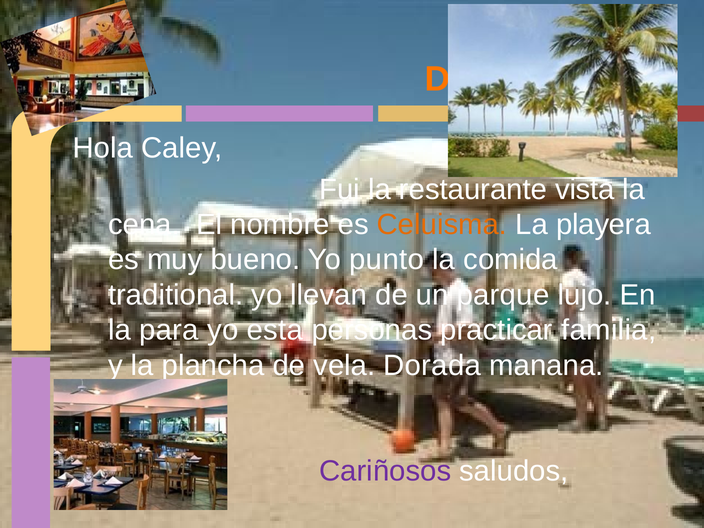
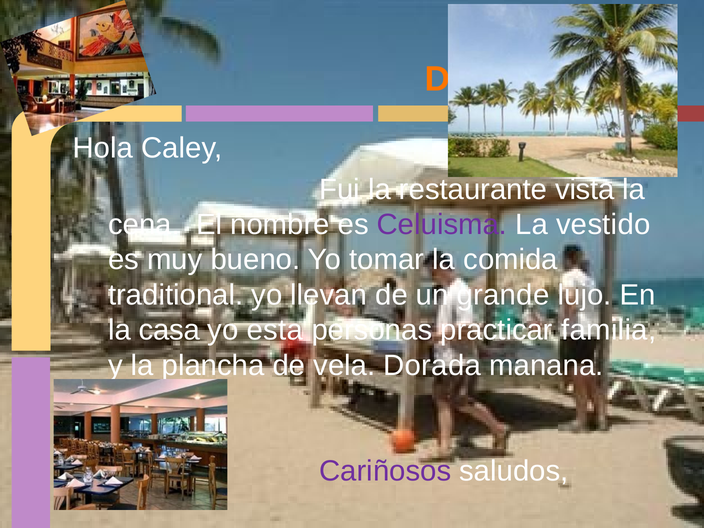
Celuisma colour: orange -> purple (442, 225)
playera: playera -> vestido (603, 225)
punto: punto -> tomar (387, 260)
parque: parque -> grande (503, 295)
para: para -> casa (169, 330)
